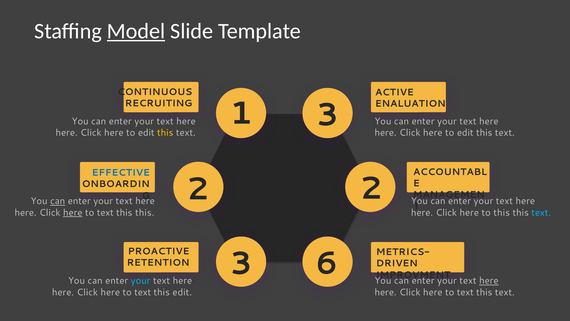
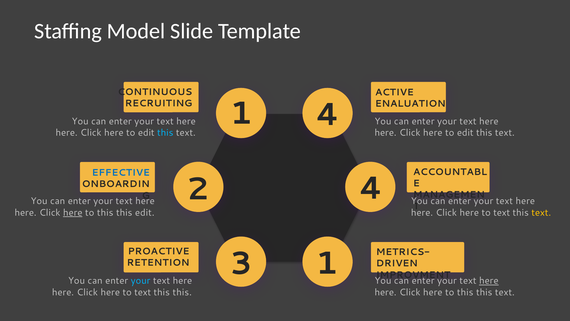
Model underline: present -> none (136, 31)
1 3: 3 -> 4 (328, 115)
this colour: yellow -> light blue (165, 133)
2 2: 2 -> 4 (371, 188)
can underline: present -> none (58, 201)
text: text -> this (105, 212)
this: this -> edit (145, 212)
this: this -> text (502, 212)
text colour: light blue -> yellow (541, 212)
3 6: 6 -> 1 (327, 263)
edit: edit -> this (182, 292)
text: text -> this (465, 292)
